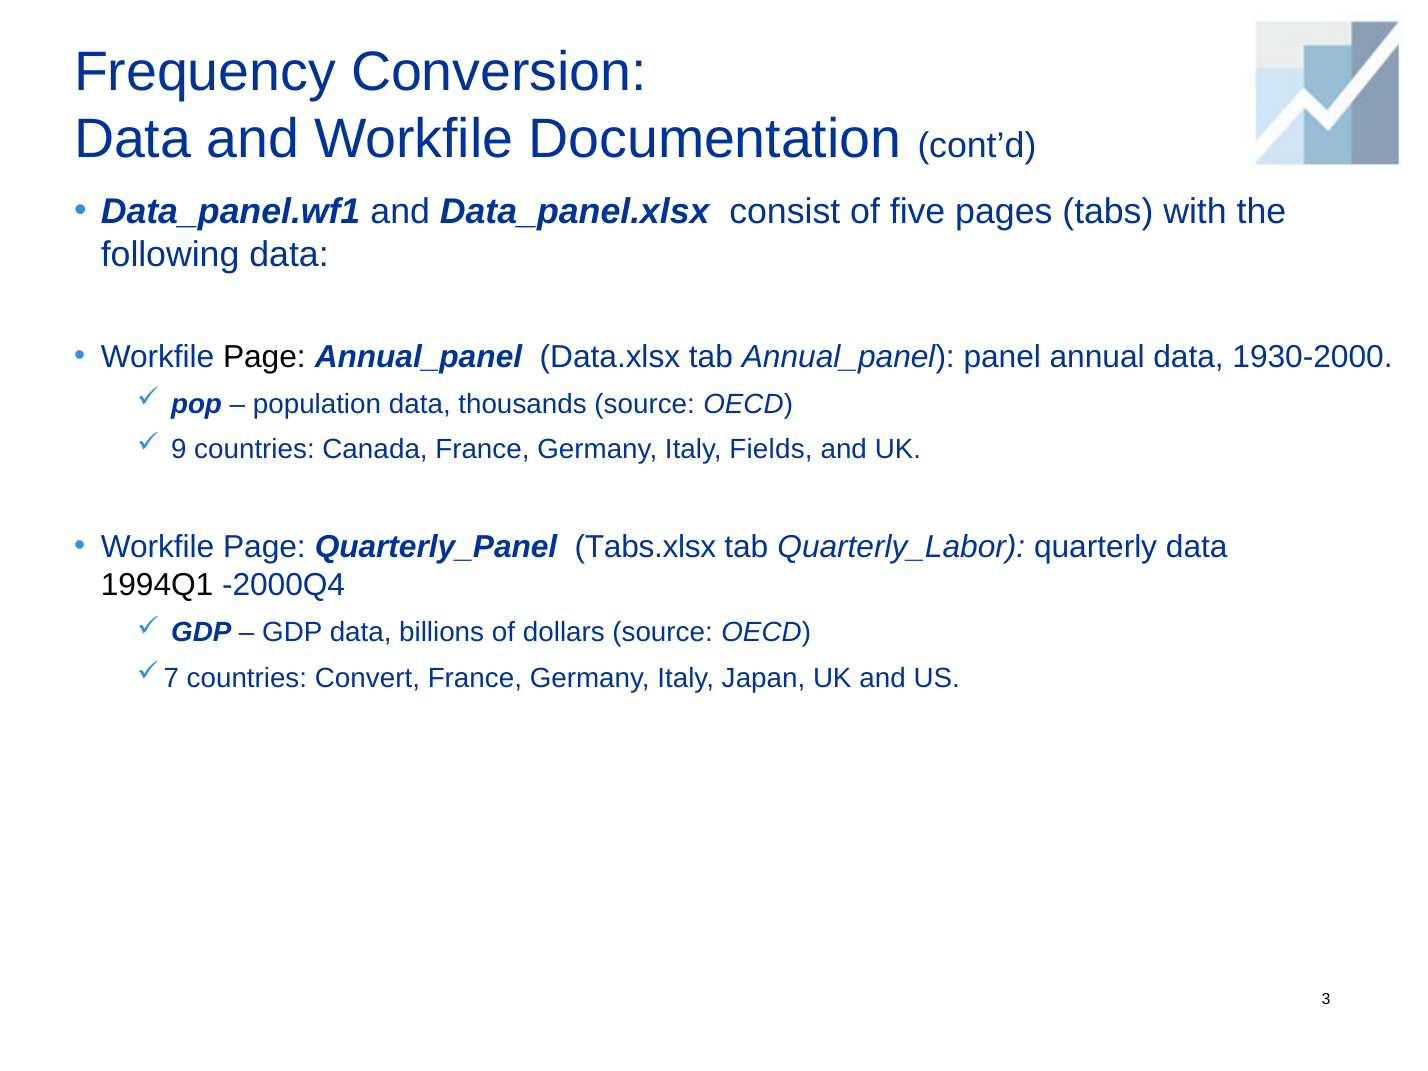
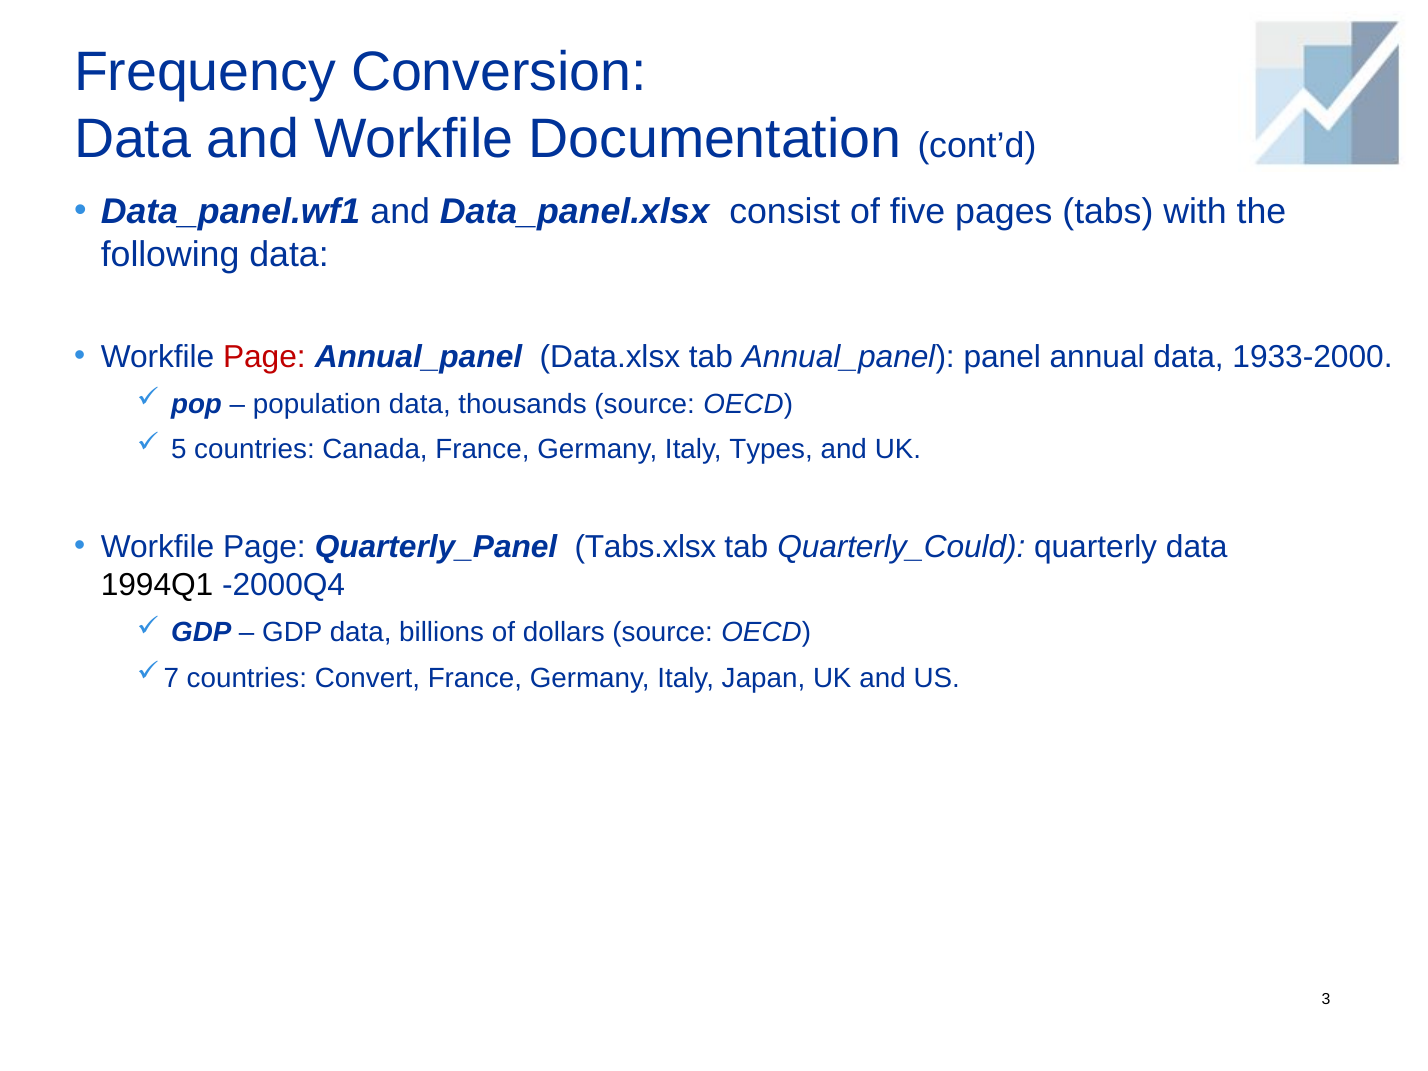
Page colour: black -> red (264, 357)
1930-2000: 1930-2000 -> 1933-2000 (1312, 357)
9: 9 -> 5 (179, 449)
Fields: Fields -> Types (771, 449)
Quarterly_Labor: Quarterly_Labor -> Quarterly_Could (901, 547)
